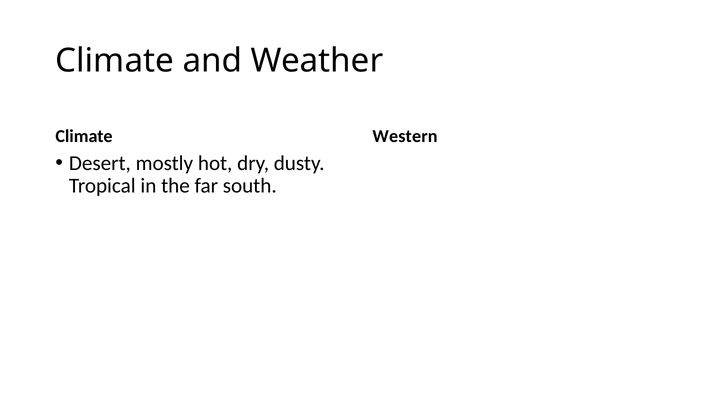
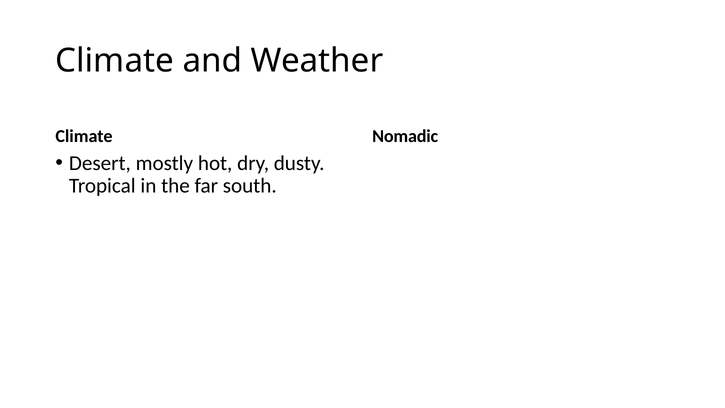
Western: Western -> Nomadic (405, 136)
